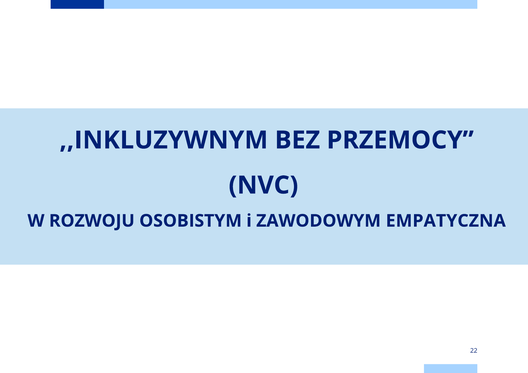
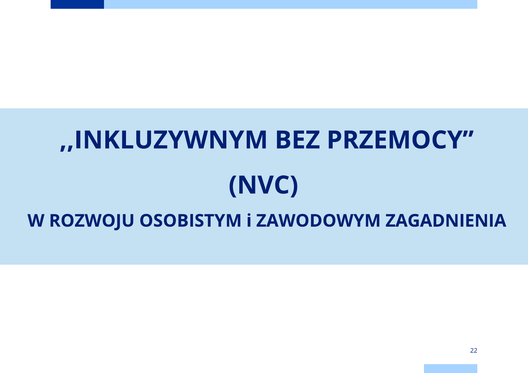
EMPATYCZNA: EMPATYCZNA -> ZAGADNIENIA (446, 221)
